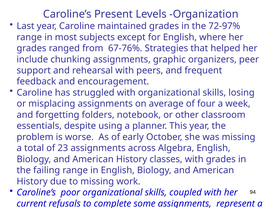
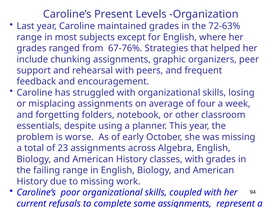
72-97%: 72-97% -> 72-63% (224, 26)
